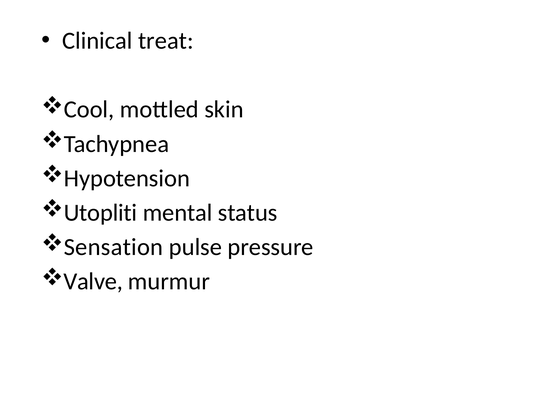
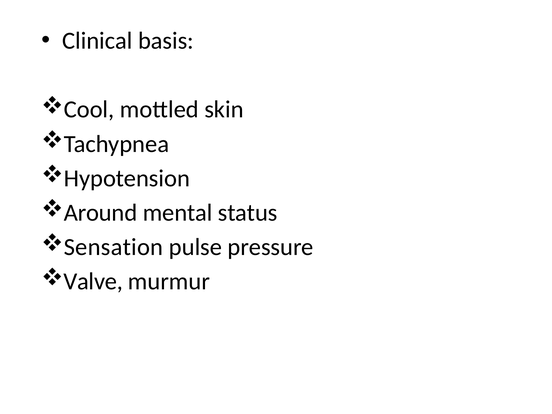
treat: treat -> basis (166, 41)
Utopliti: Utopliti -> Around (101, 213)
